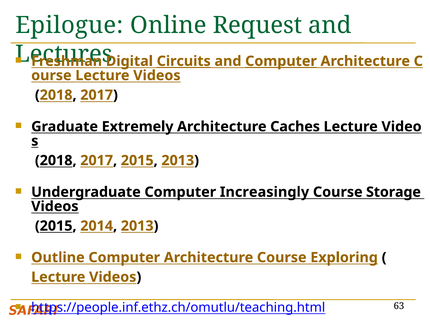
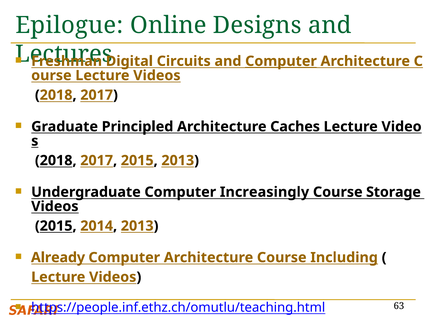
Request: Request -> Designs (257, 25)
Circuits underline: present -> none (184, 61)
Extremely: Extremely -> Principled (138, 127)
Outline: Outline -> Already (58, 258)
Exploring: Exploring -> Including (344, 258)
